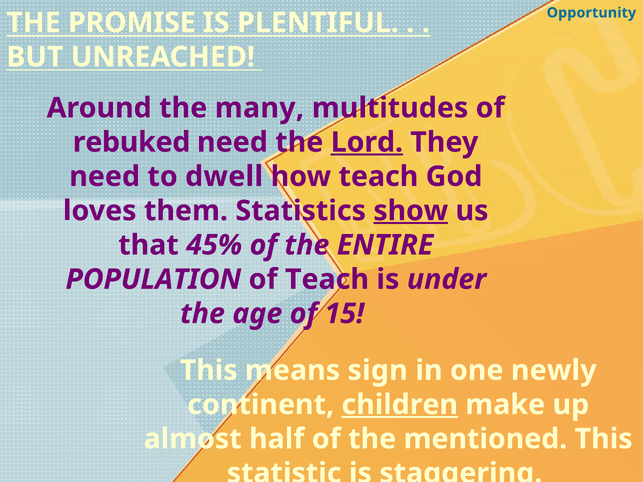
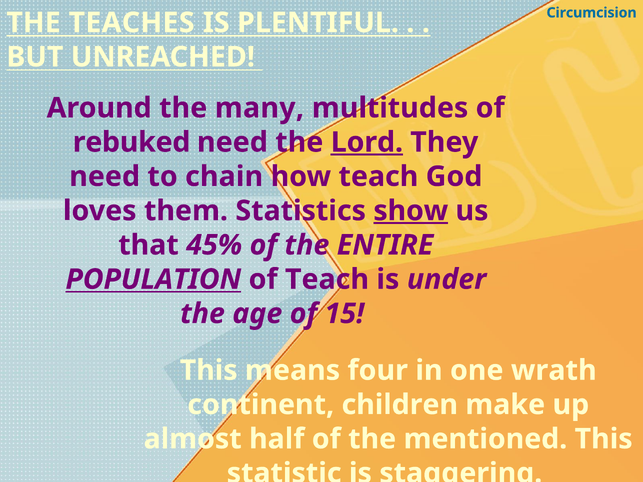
Opportunity: Opportunity -> Circumcision (592, 13)
PROMISE: PROMISE -> TEACHES (132, 23)
dwell: dwell -> chain (224, 177)
POPULATION underline: none -> present (153, 280)
sign: sign -> four (378, 371)
newly: newly -> wrath (554, 371)
children underline: present -> none (400, 405)
